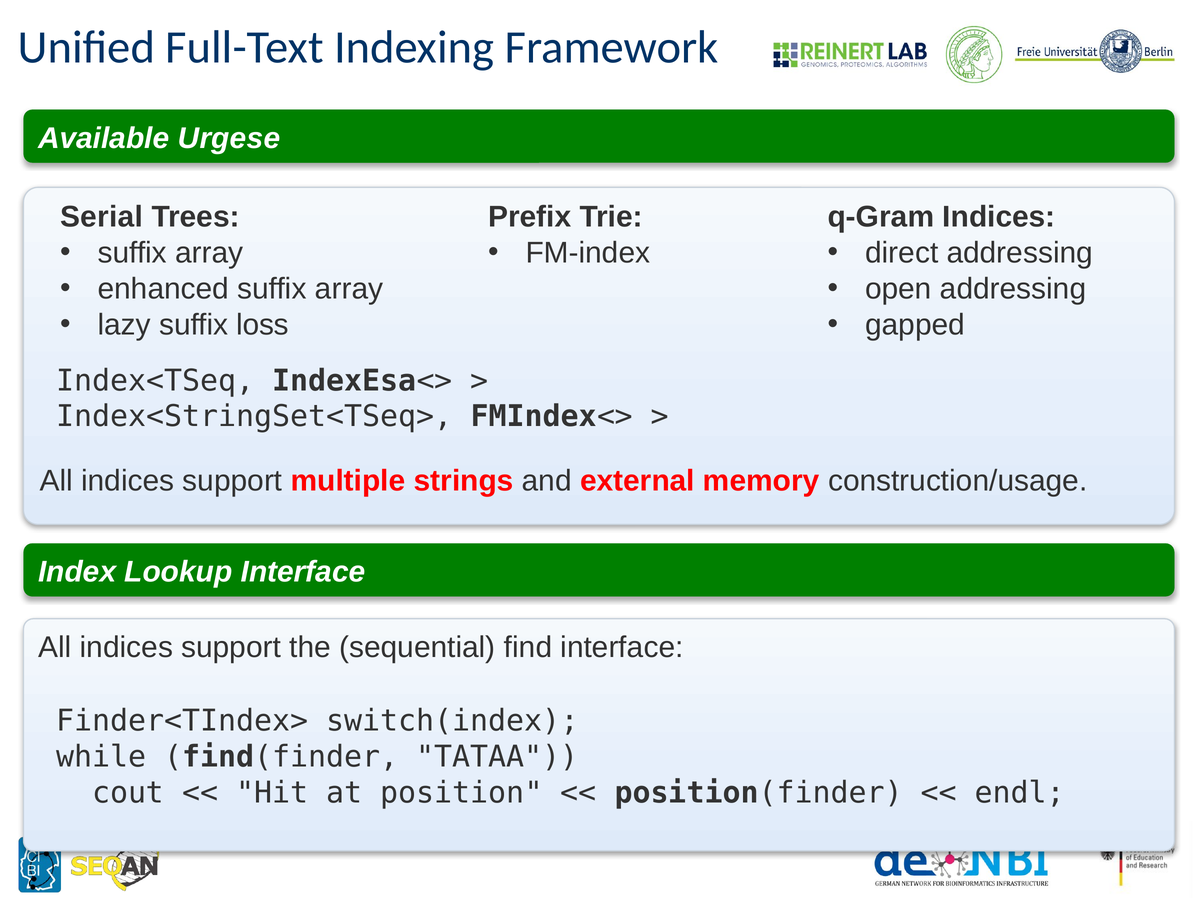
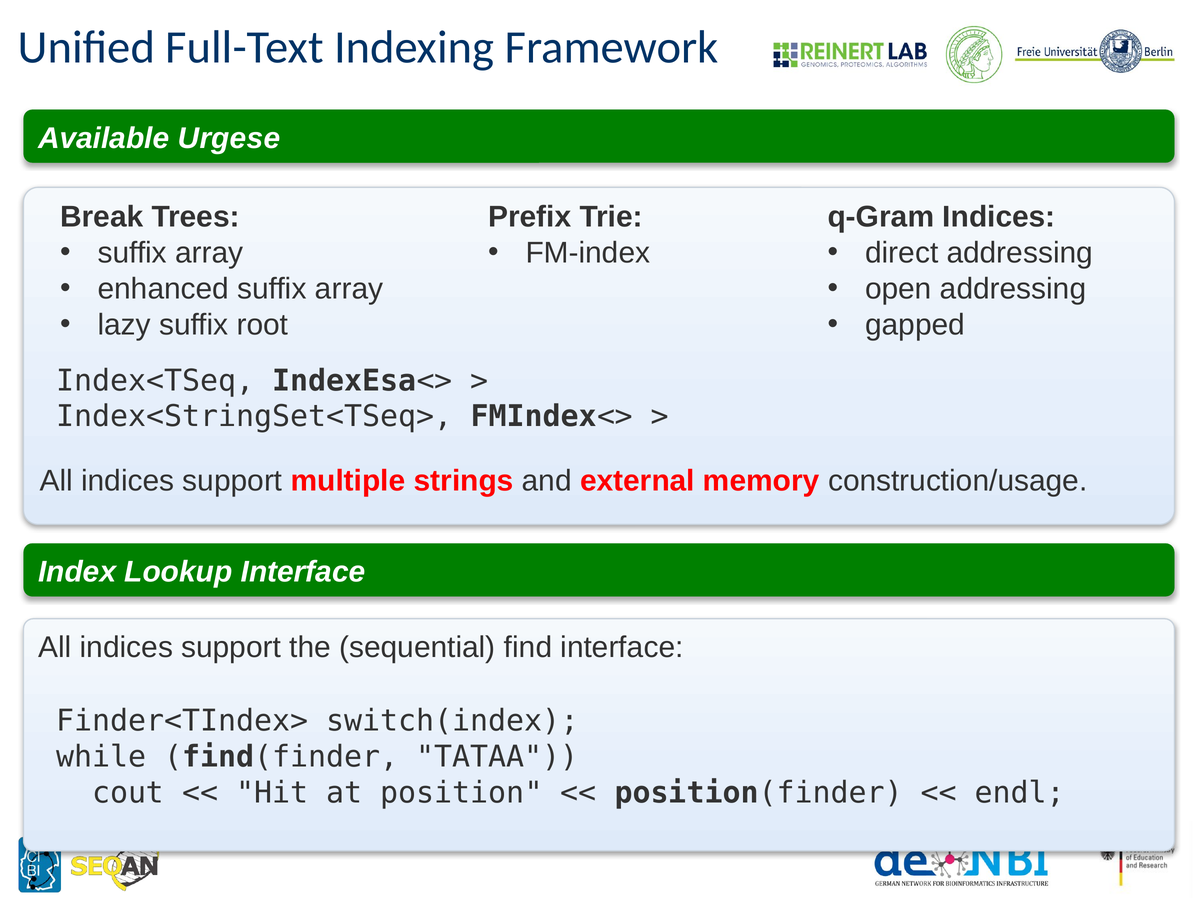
Serial: Serial -> Break (102, 217)
loss: loss -> root (262, 325)
